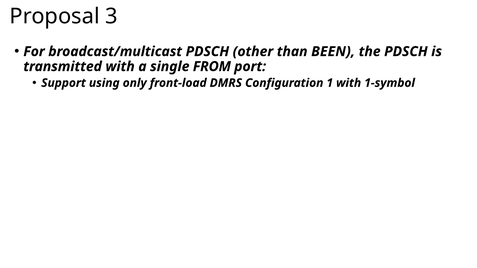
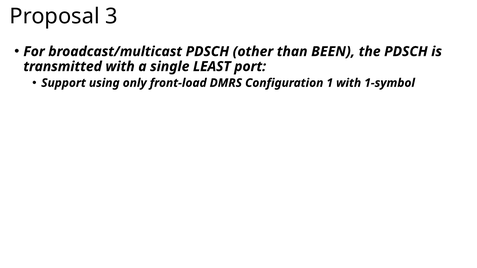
FROM: FROM -> LEAST (212, 67)
